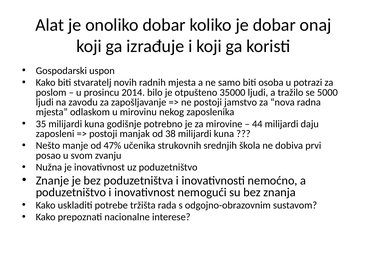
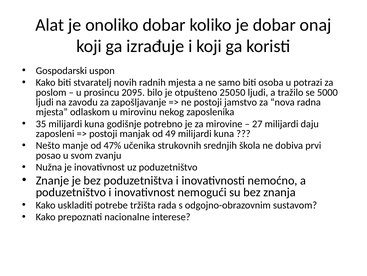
2014: 2014 -> 2095 (133, 92)
35000: 35000 -> 25050 (232, 92)
44: 44 -> 27 (257, 124)
38: 38 -> 49 (170, 133)
